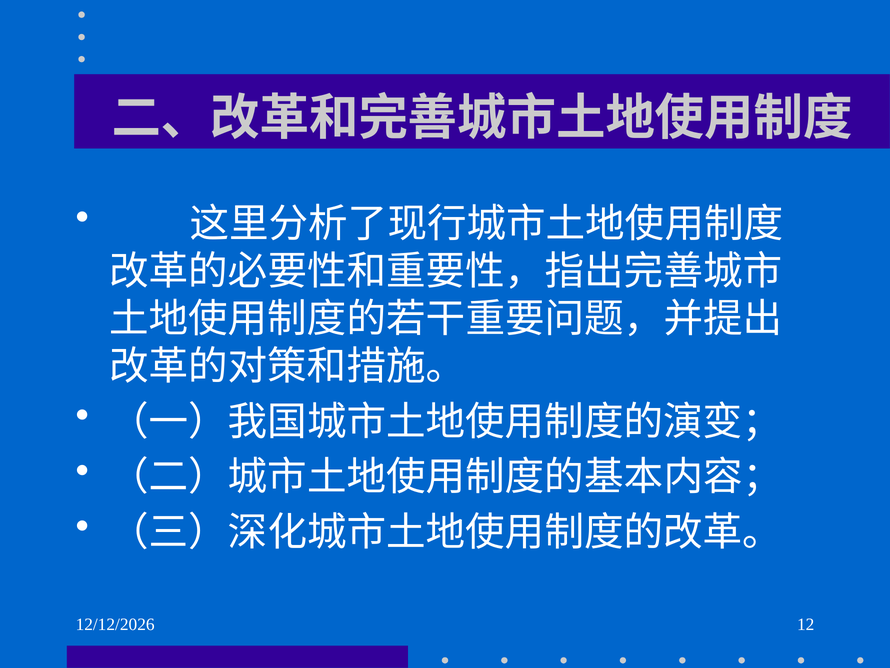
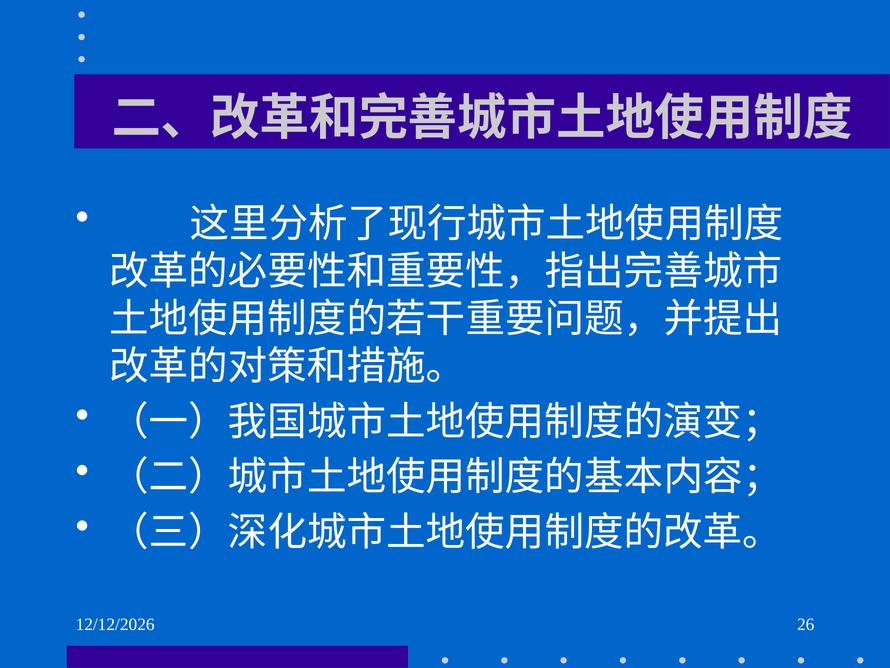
12: 12 -> 26 (806, 624)
